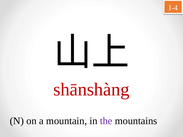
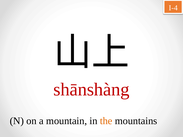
the colour: purple -> orange (106, 121)
